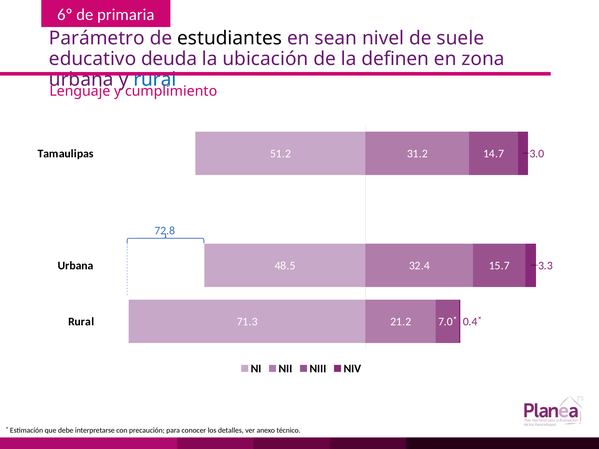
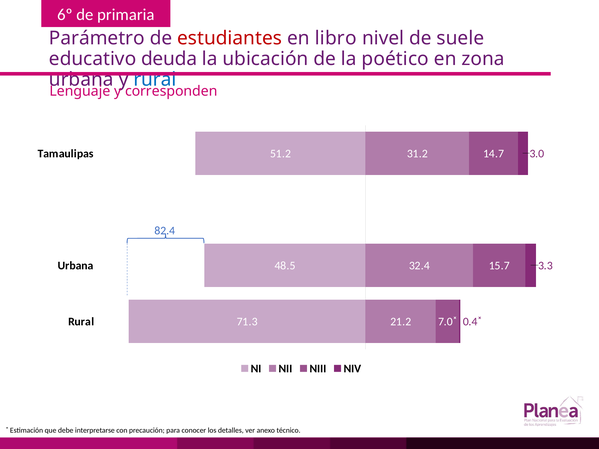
estudiantes colour: black -> red (230, 38)
sean: sean -> libro (336, 38)
definen: definen -> poético (395, 59)
cumplimiento: cumplimiento -> corresponden (171, 91)
72.8: 72.8 -> 82.4 (165, 231)
